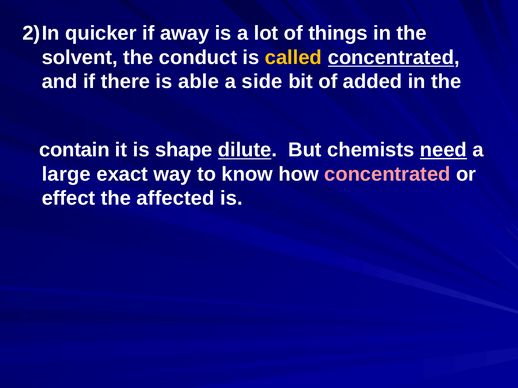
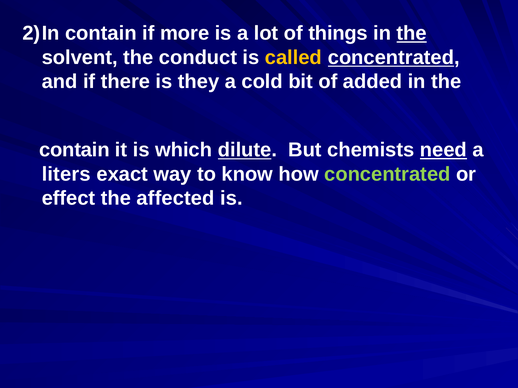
quicker: quicker -> contain (101, 33)
away: away -> more (185, 33)
the underline: none -> present (412, 33)
able: able -> they (199, 82)
side: side -> cold (262, 82)
shape: shape -> which (184, 150)
large: large -> liters (66, 174)
concentrated colour: pink -> light green (387, 174)
